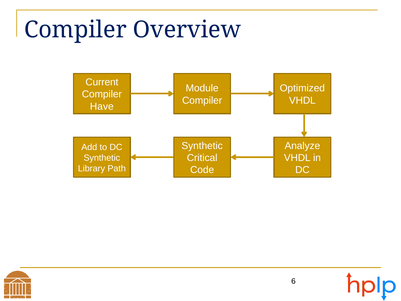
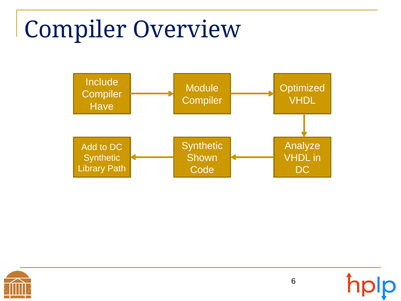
Current: Current -> Include (102, 82)
Critical: Critical -> Shown (202, 158)
